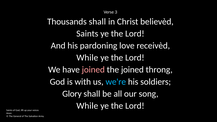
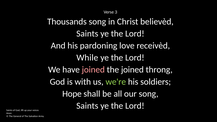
Thousands shall: shall -> song (97, 22)
we're colour: light blue -> light green (116, 82)
Glory: Glory -> Hope (72, 94)
While: While -> Saints (87, 106)
